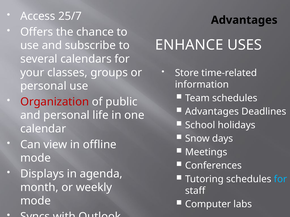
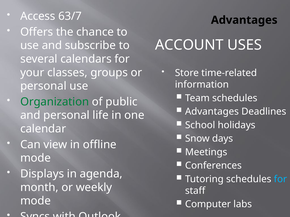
25/7: 25/7 -> 63/7 (70, 16)
ENHANCE: ENHANCE -> ACCOUNT (189, 45)
Organization colour: red -> green (55, 102)
